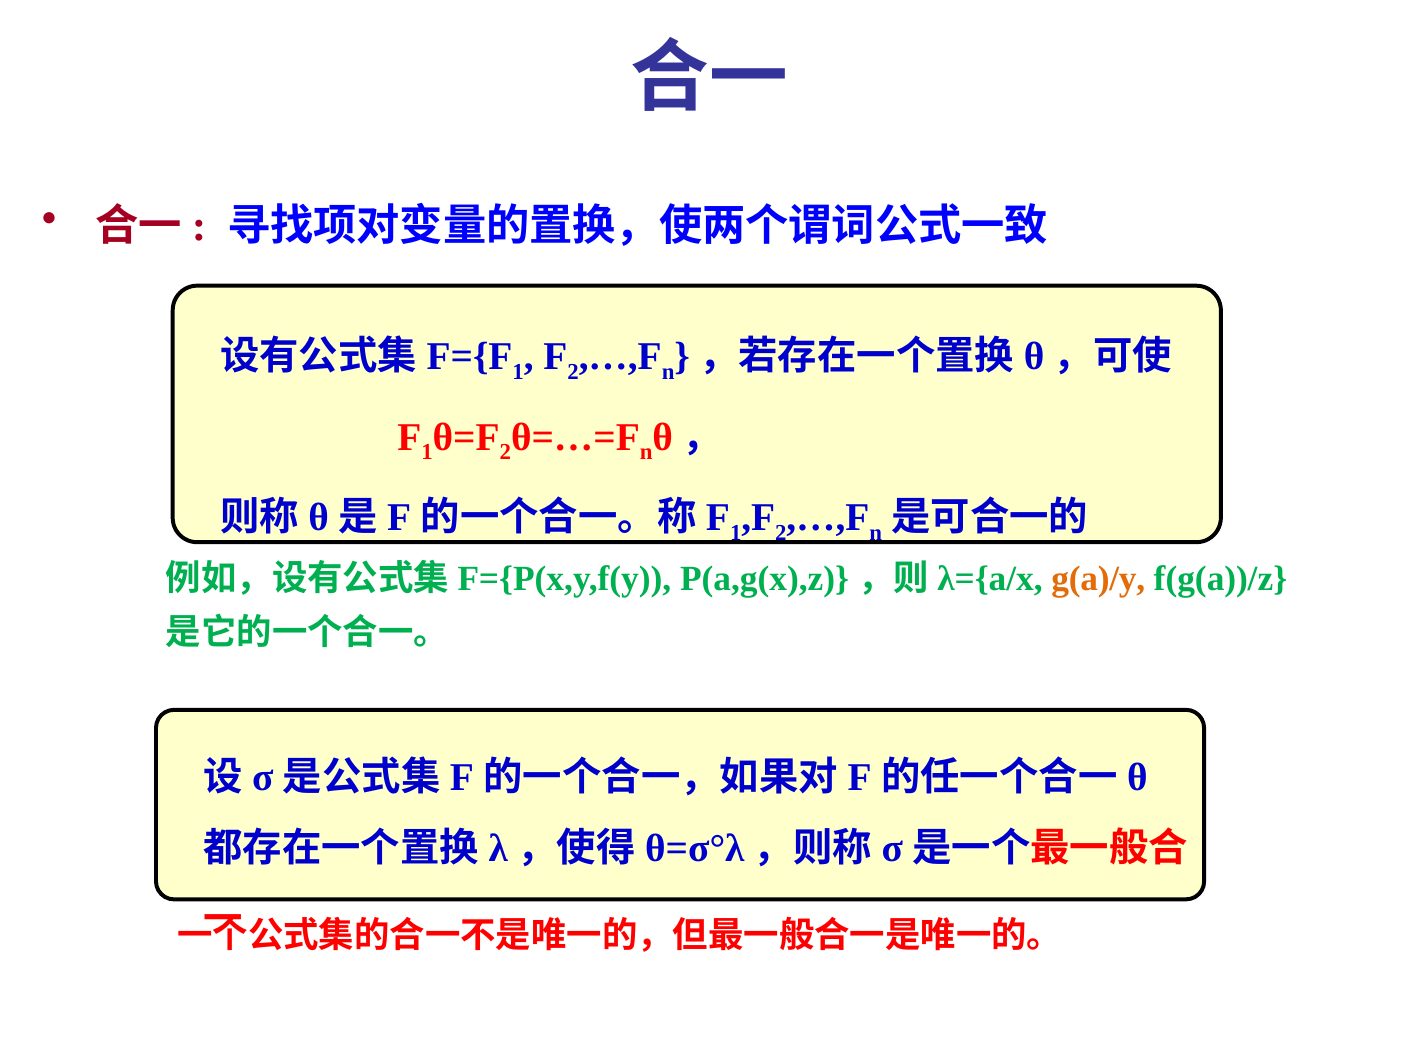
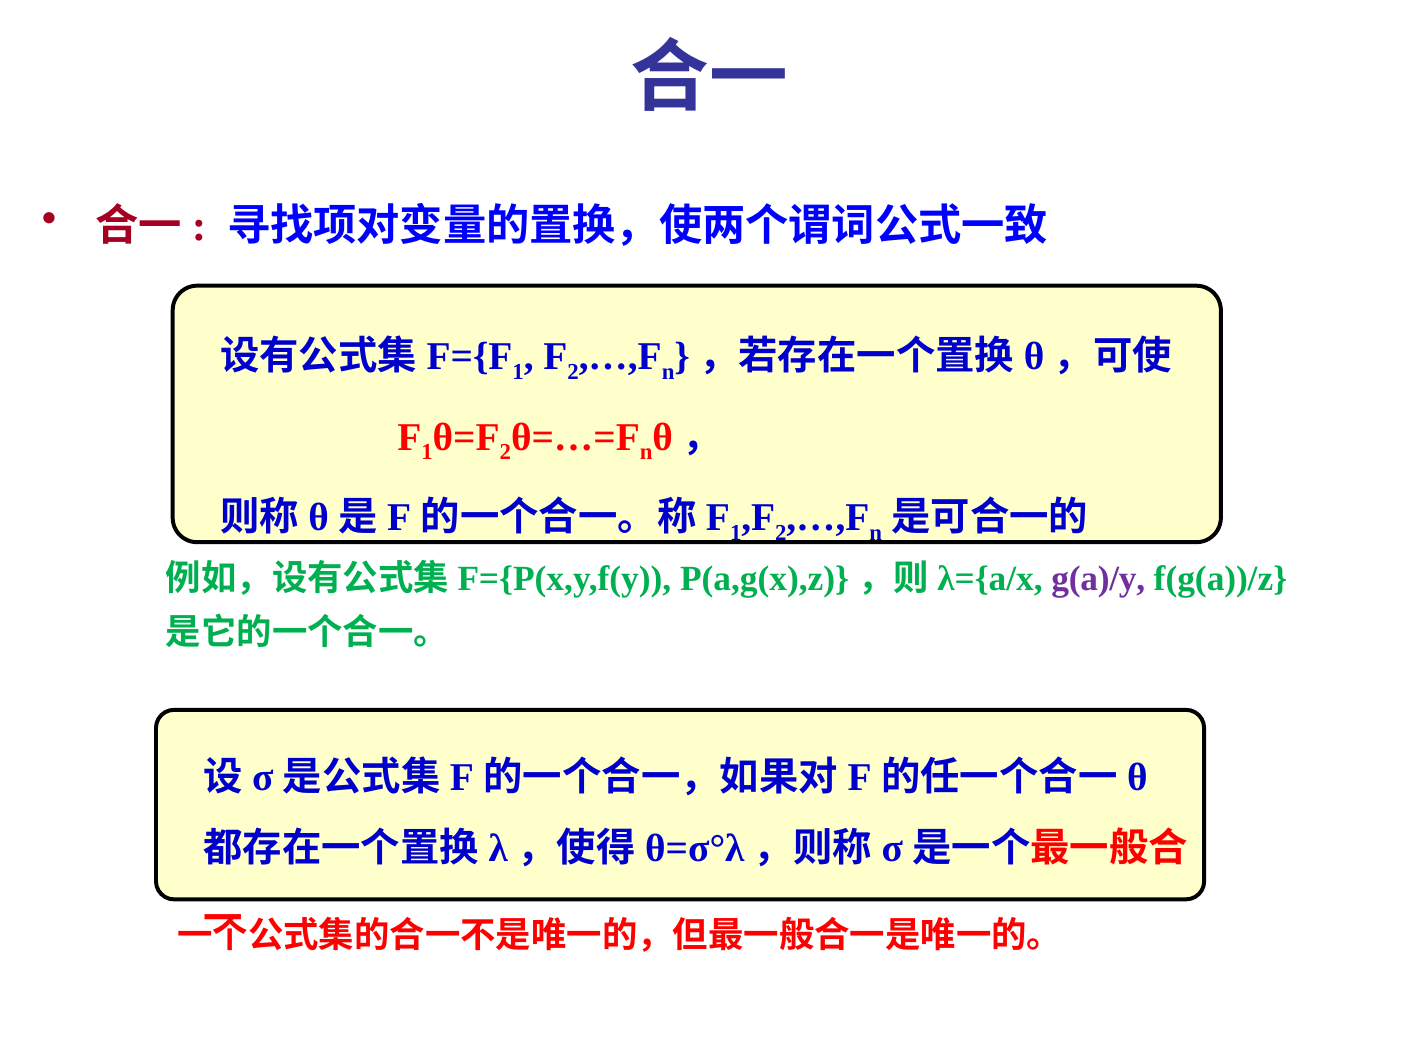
g(a)/y colour: orange -> purple (1098, 579)
